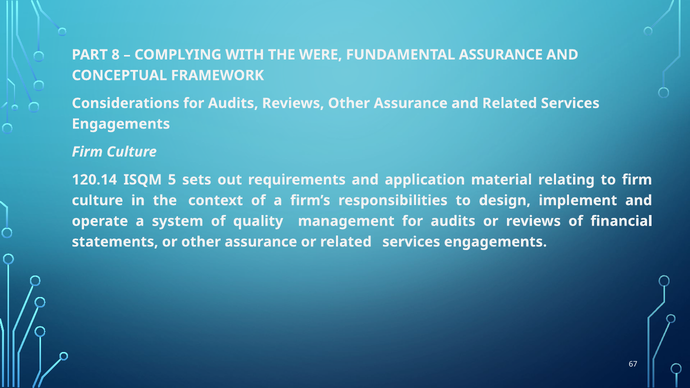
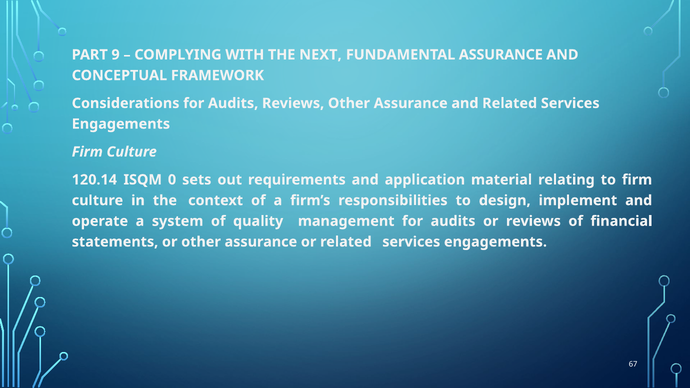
8: 8 -> 9 (116, 55)
WERE: WERE -> NEXT (321, 55)
5: 5 -> 0 (172, 180)
